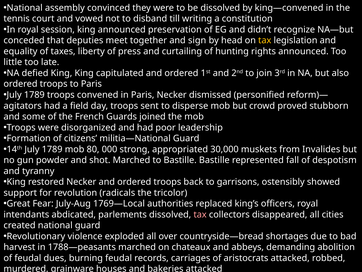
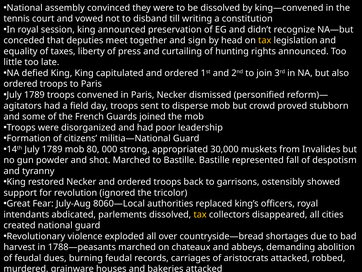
radicals: radicals -> ignored (117, 192)
1769—Local: 1769—Local -> 8060—Local (119, 203)
tax colour: pink -> yellow (200, 214)
